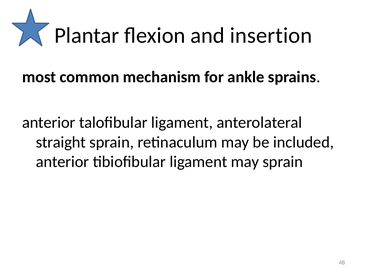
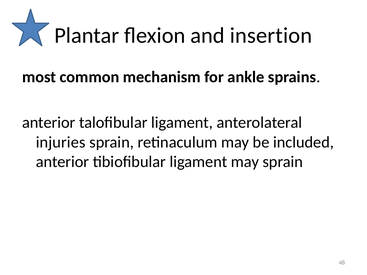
straight: straight -> injuries (61, 142)
